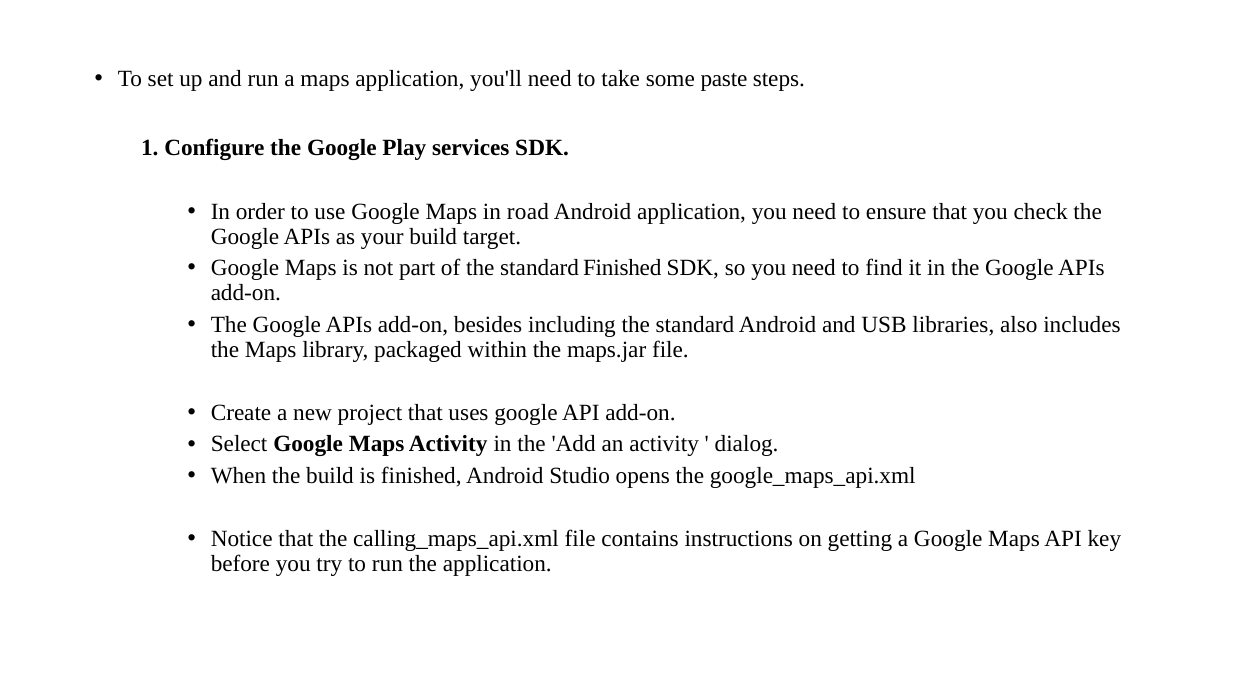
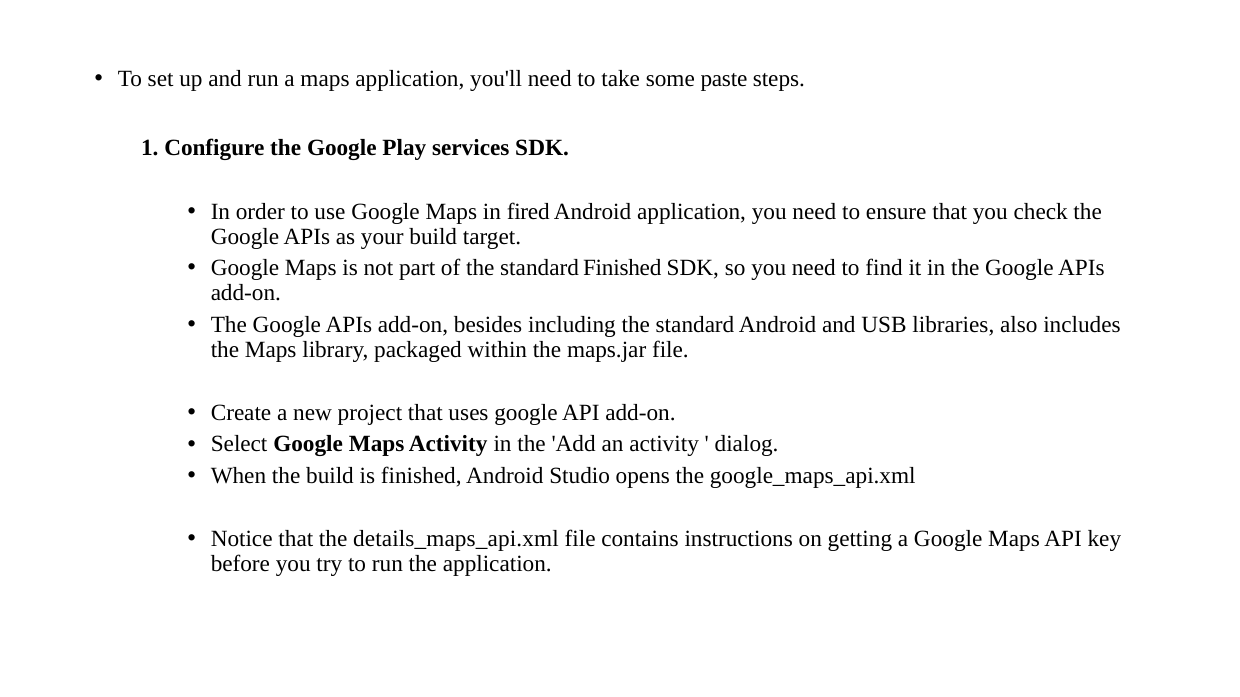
road: road -> fired (528, 211)
calling_maps_api.xml: calling_maps_api.xml -> details_maps_api.xml (456, 539)
